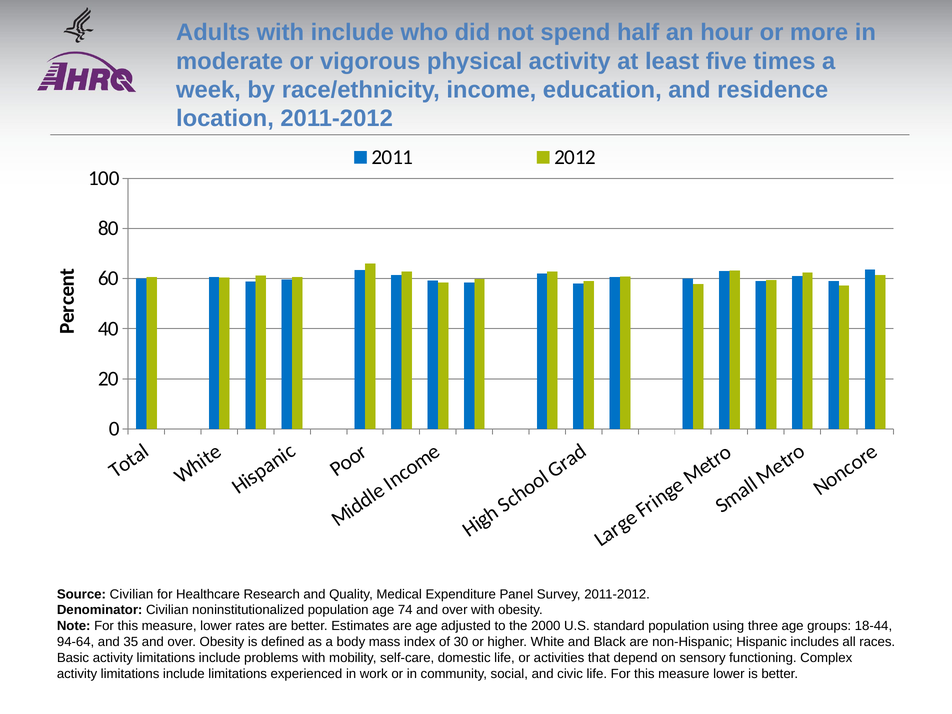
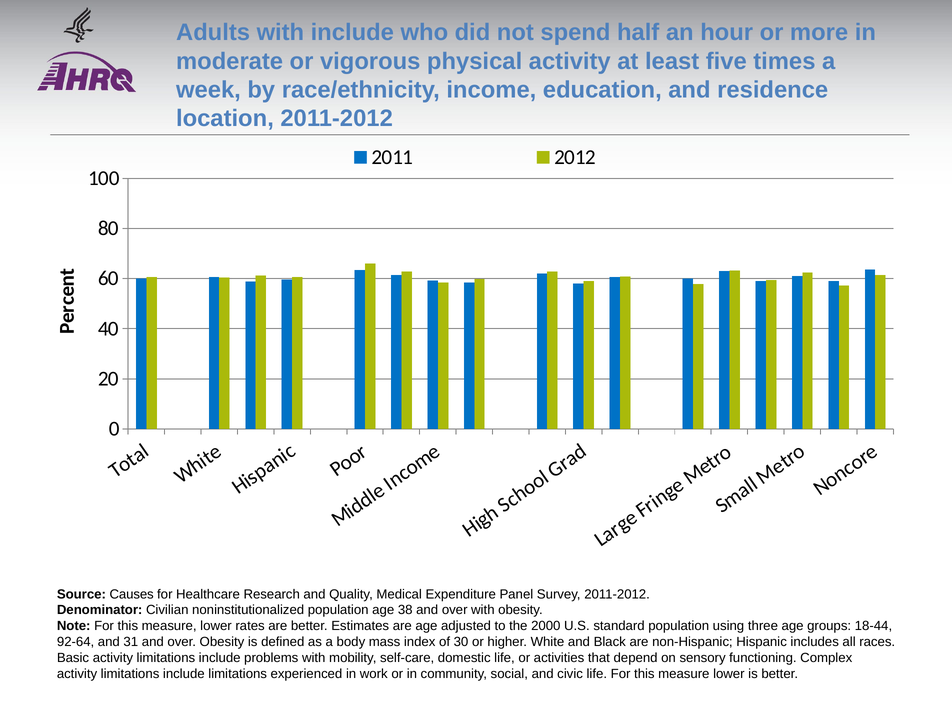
Source Civilian: Civilian -> Causes (132, 594)
74: 74 -> 38 (405, 610)
94-64: 94-64 -> 92-64 (76, 642)
35: 35 -> 31 (131, 642)
